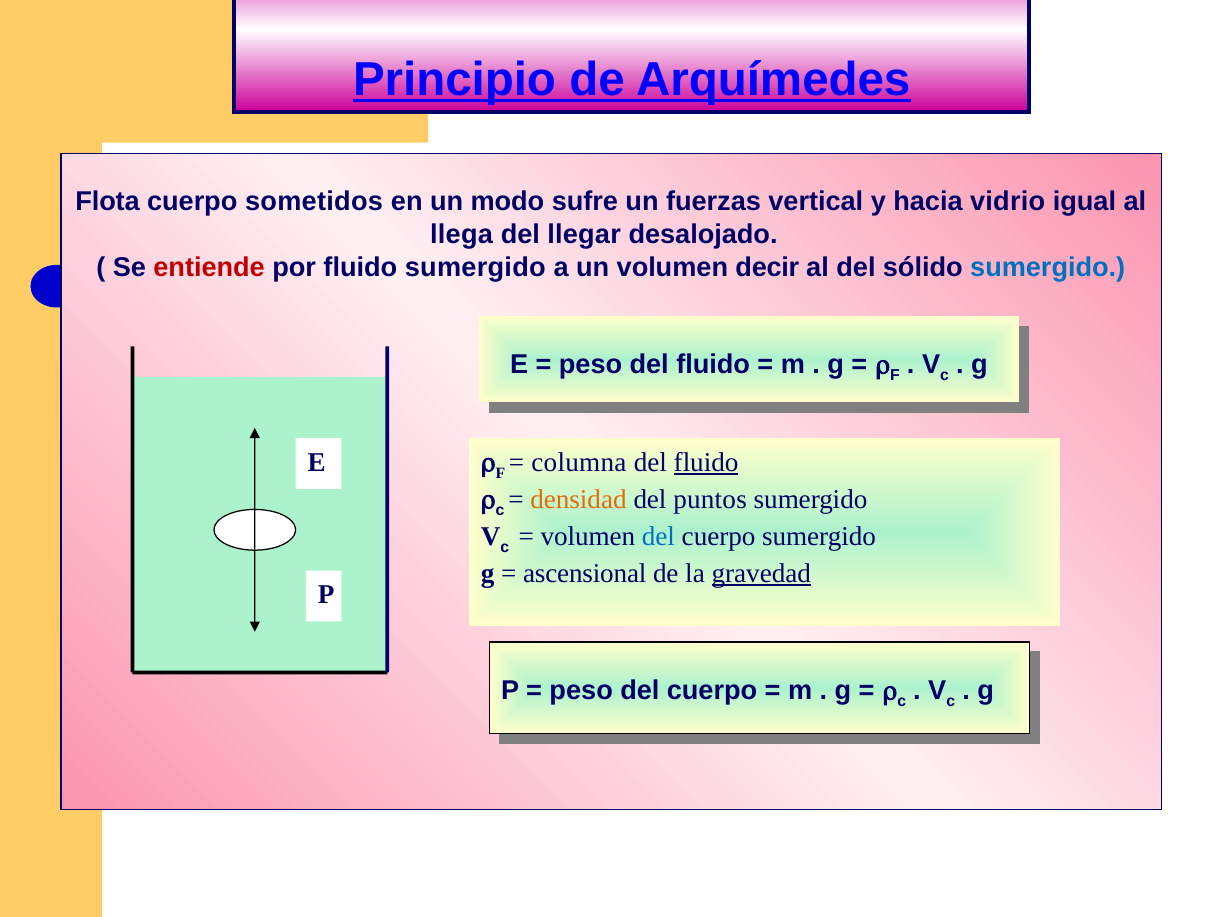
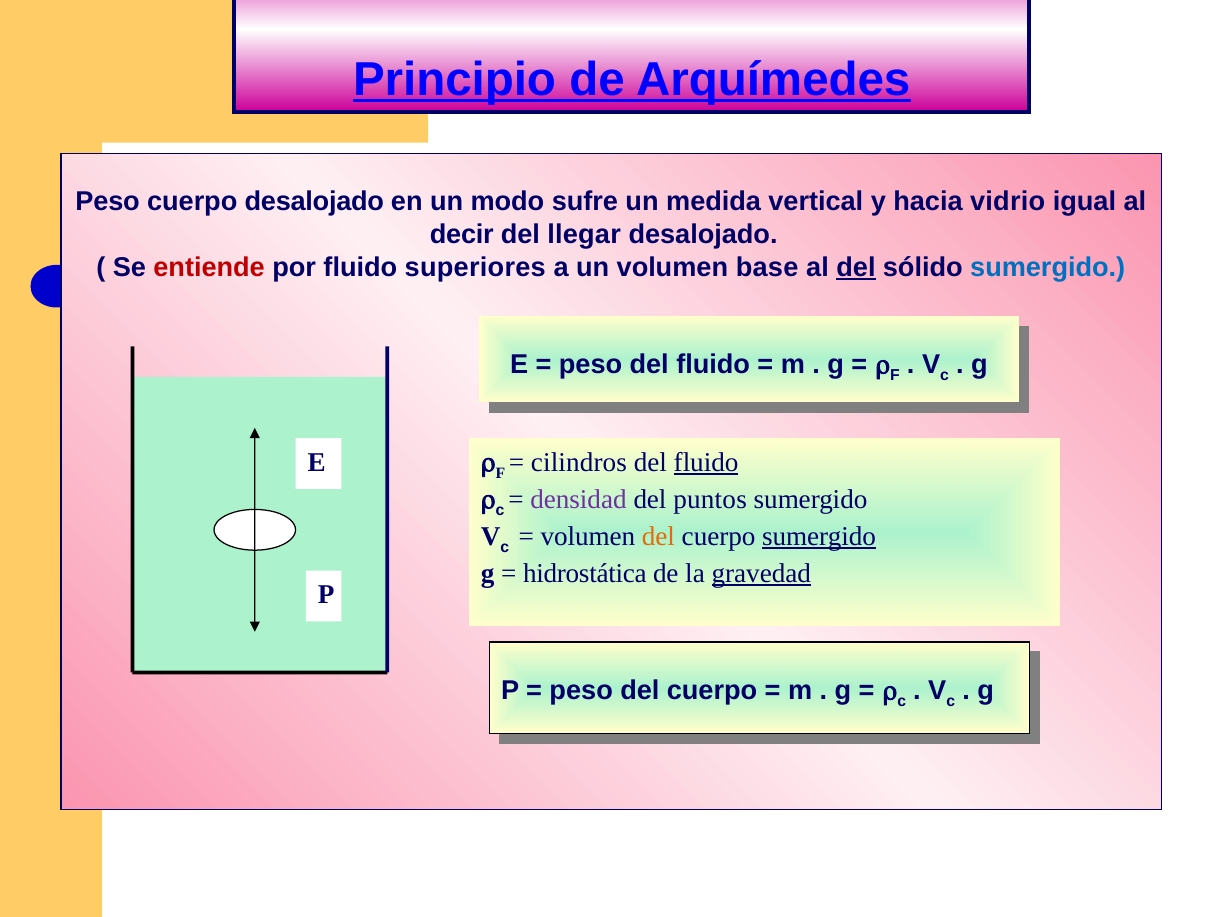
Flota: Flota -> Peso (108, 202)
cuerpo sometidos: sometidos -> desalojado (314, 202)
fuerzas: fuerzas -> medida (714, 202)
llega: llega -> decir (462, 235)
fluido sumergido: sumergido -> superiores (475, 267)
decir: decir -> base (767, 267)
del underline: none -> present (856, 267)
columna: columna -> cilindros (579, 462)
densidad colour: orange -> purple (578, 499)
del colour: blue -> orange (658, 537)
sumergido underline: none -> present (819, 537)
ascensional: ascensional -> hidrostática (585, 574)
